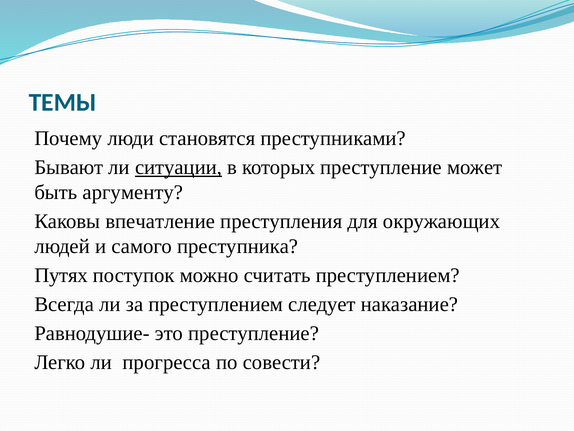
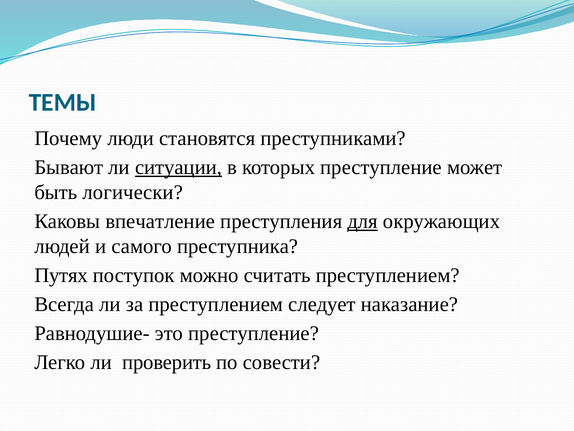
аргументу: аргументу -> логически (133, 192)
для underline: none -> present (363, 221)
прогресса: прогресса -> проверить (167, 362)
